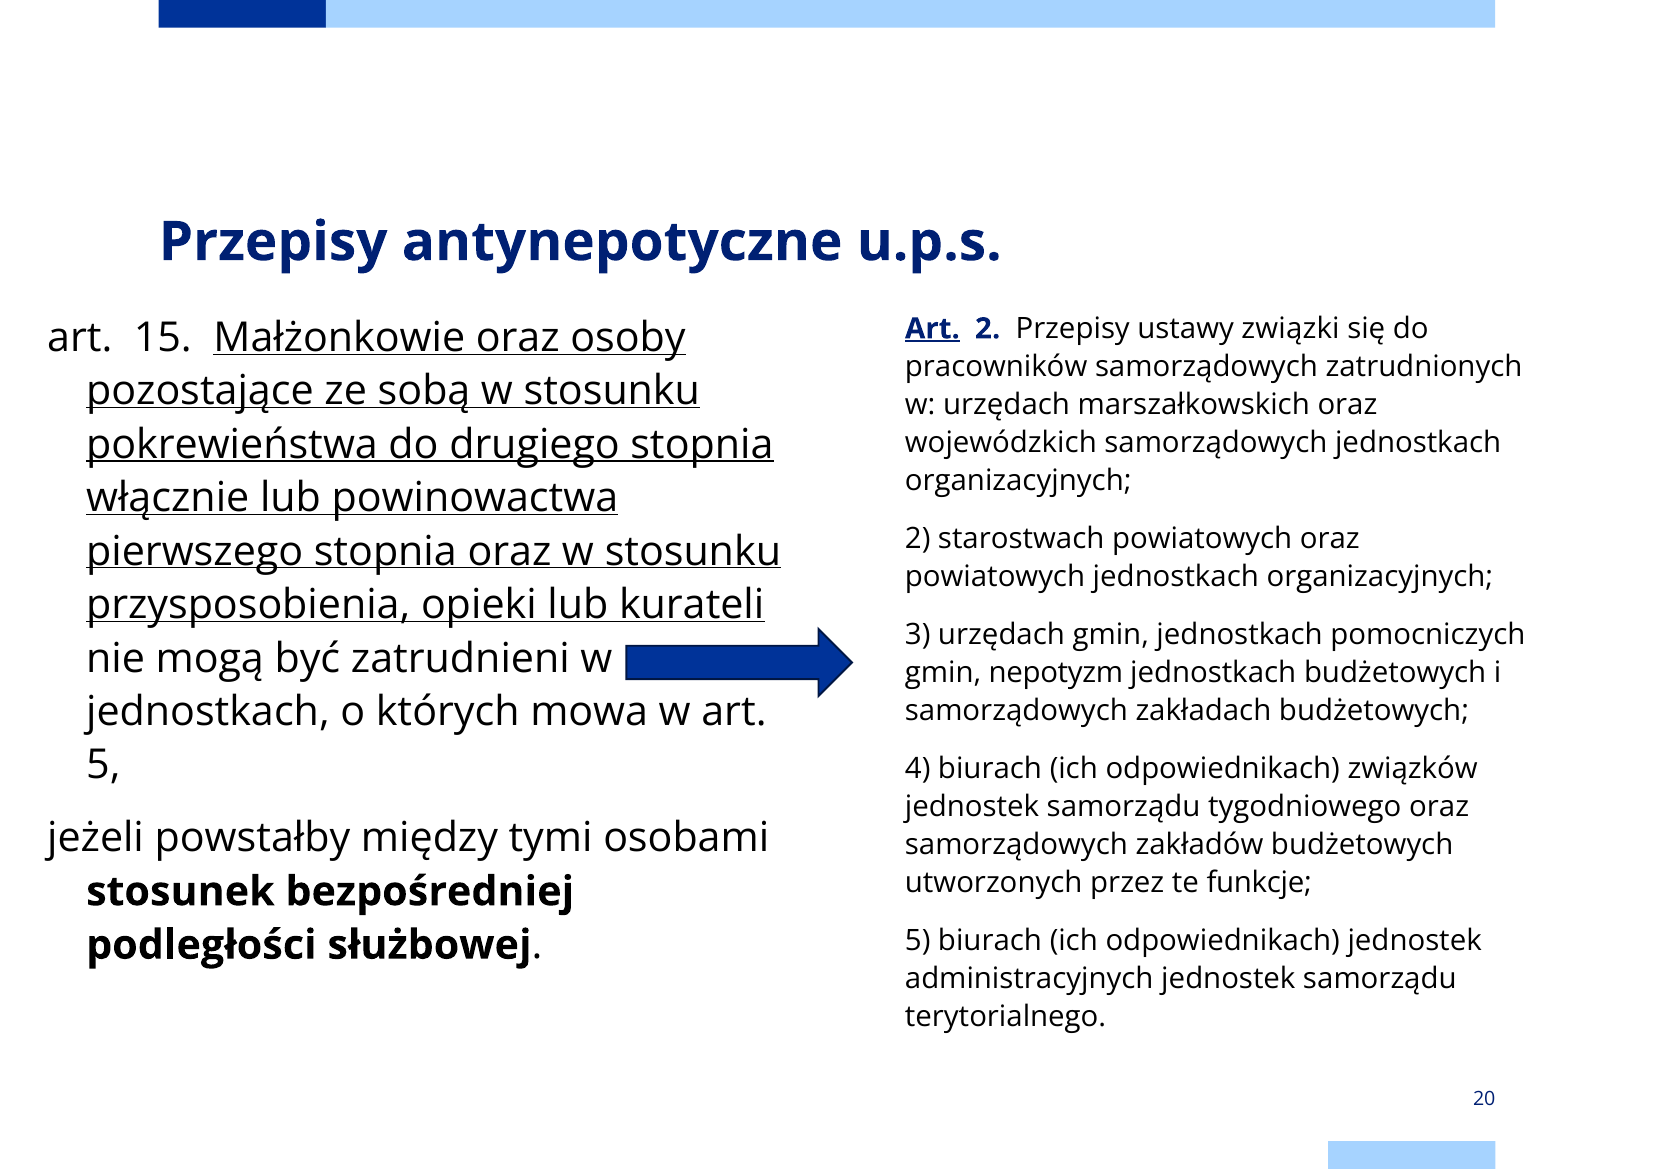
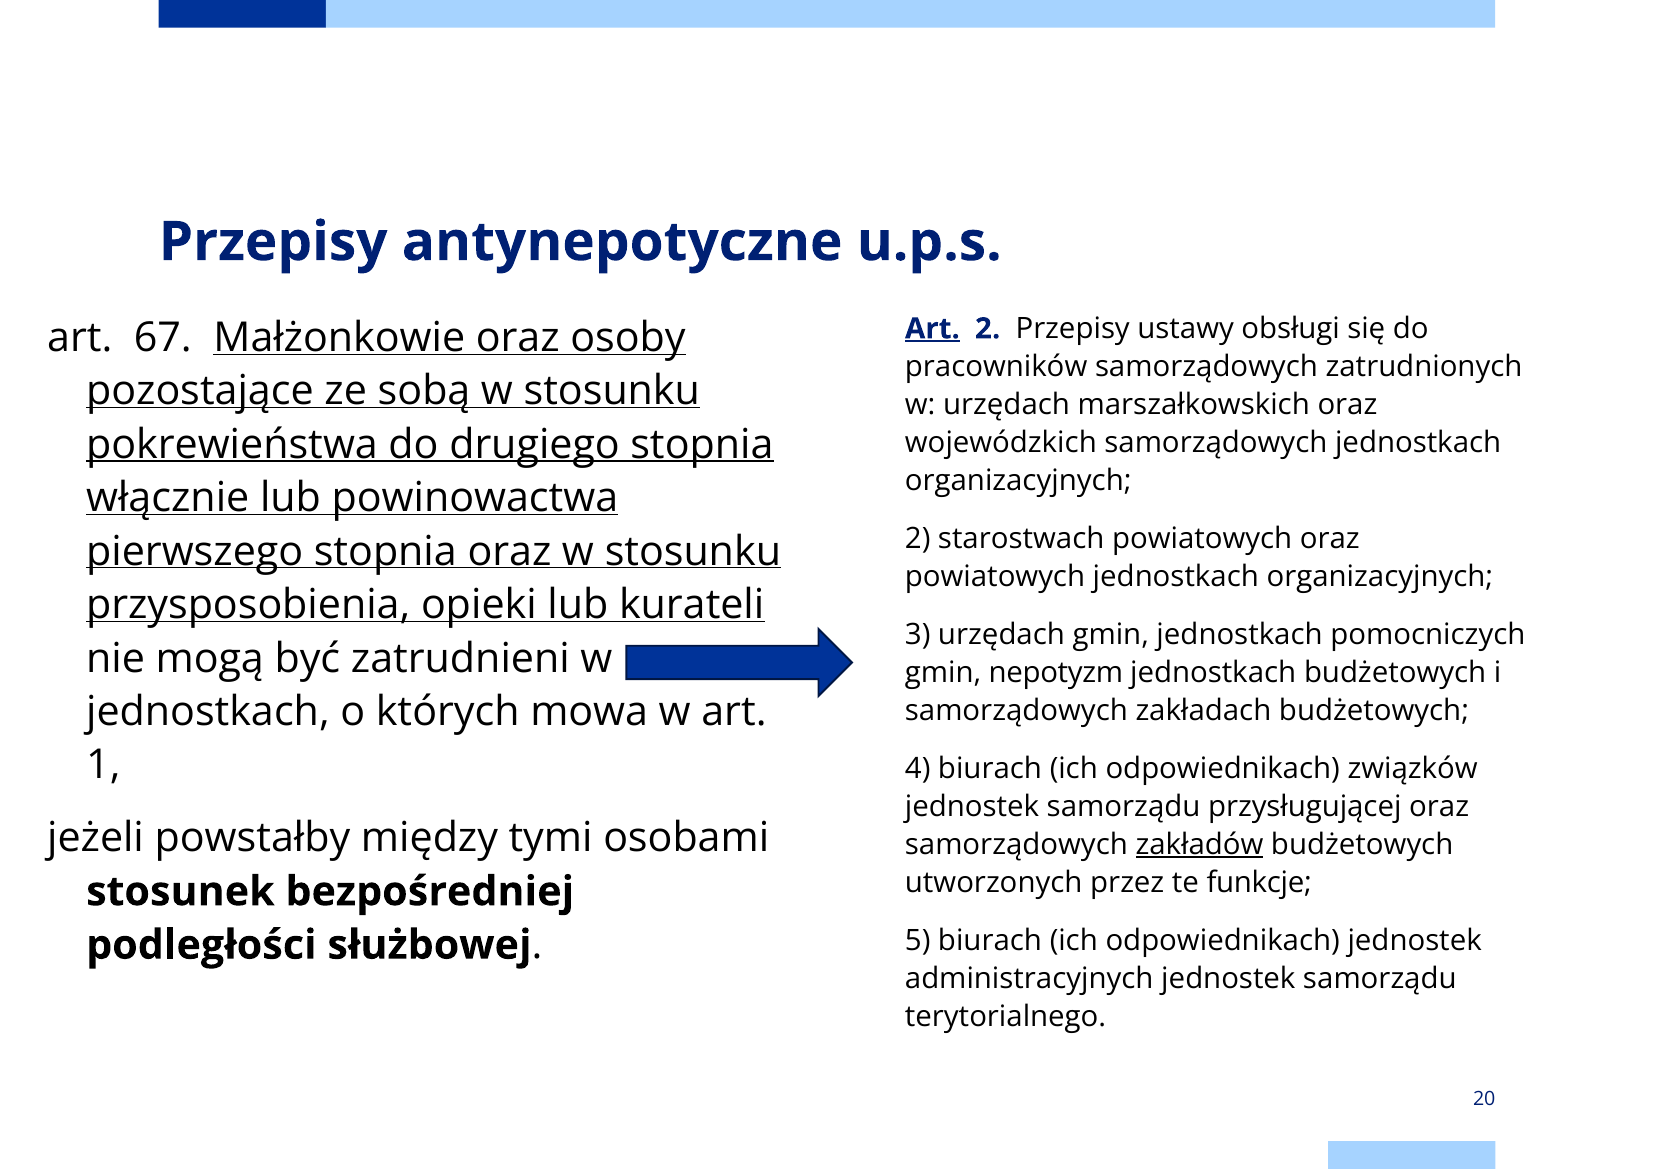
związki: związki -> obsługi (1291, 329)
15: 15 -> 67 (163, 338)
5: 5 -> 1 (103, 766)
tygodniowego: tygodniowego -> przysługującej (1305, 807)
zakładów underline: none -> present (1199, 845)
